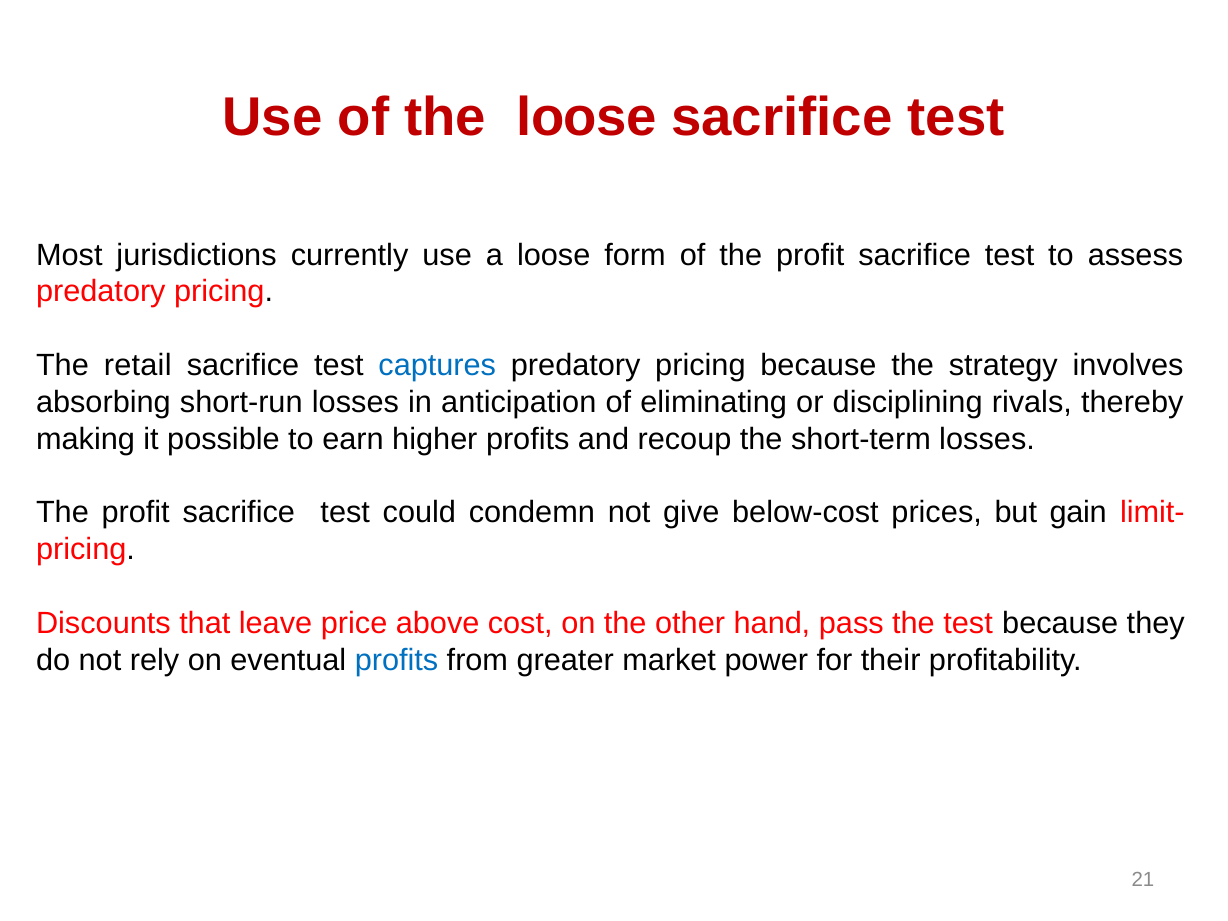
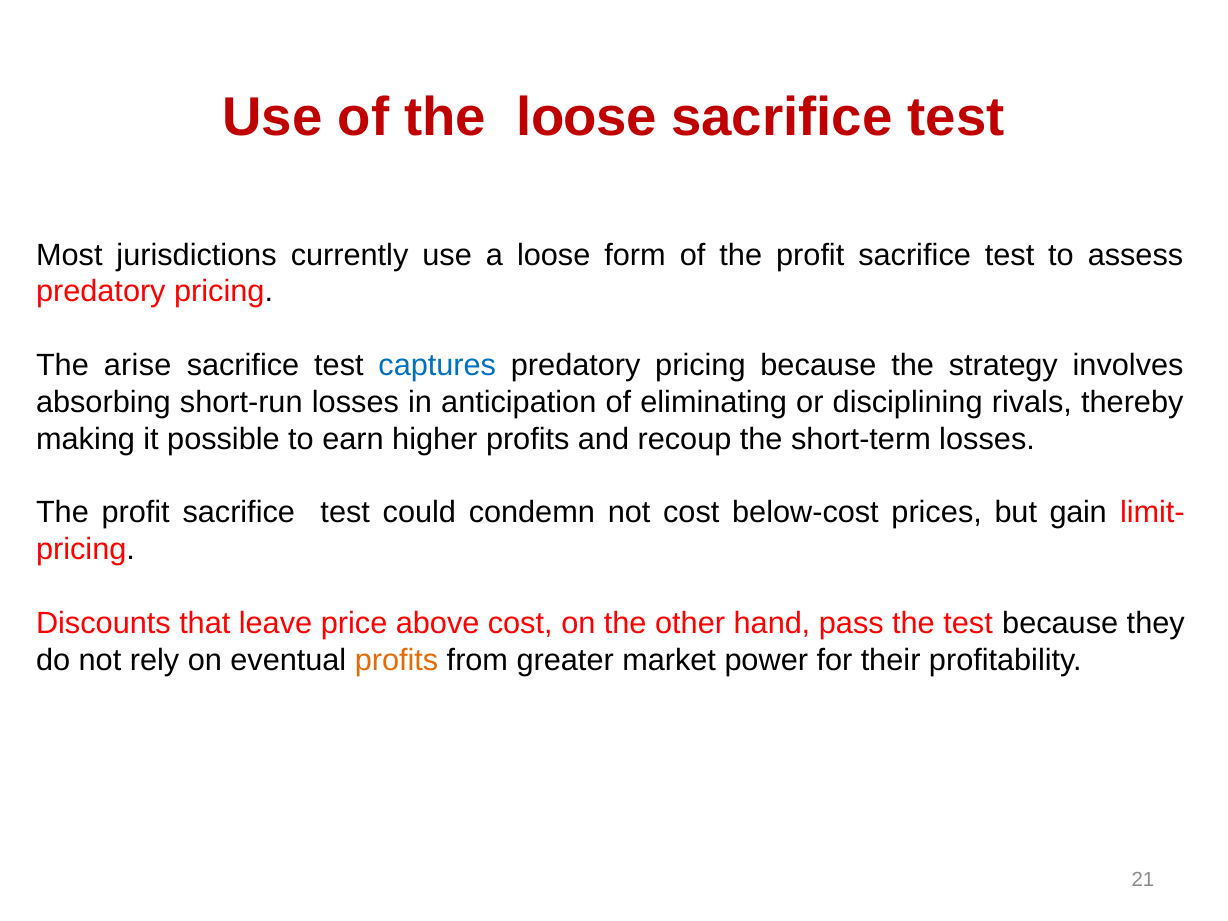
retail: retail -> arise (138, 365)
not give: give -> cost (691, 513)
profits colour: blue -> orange (396, 660)
